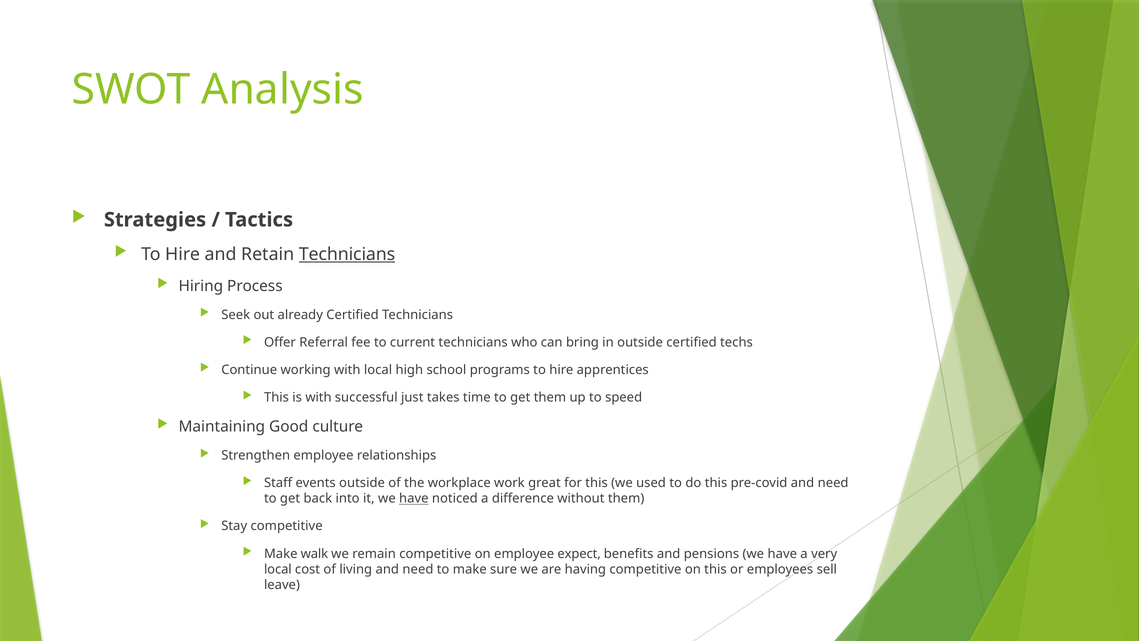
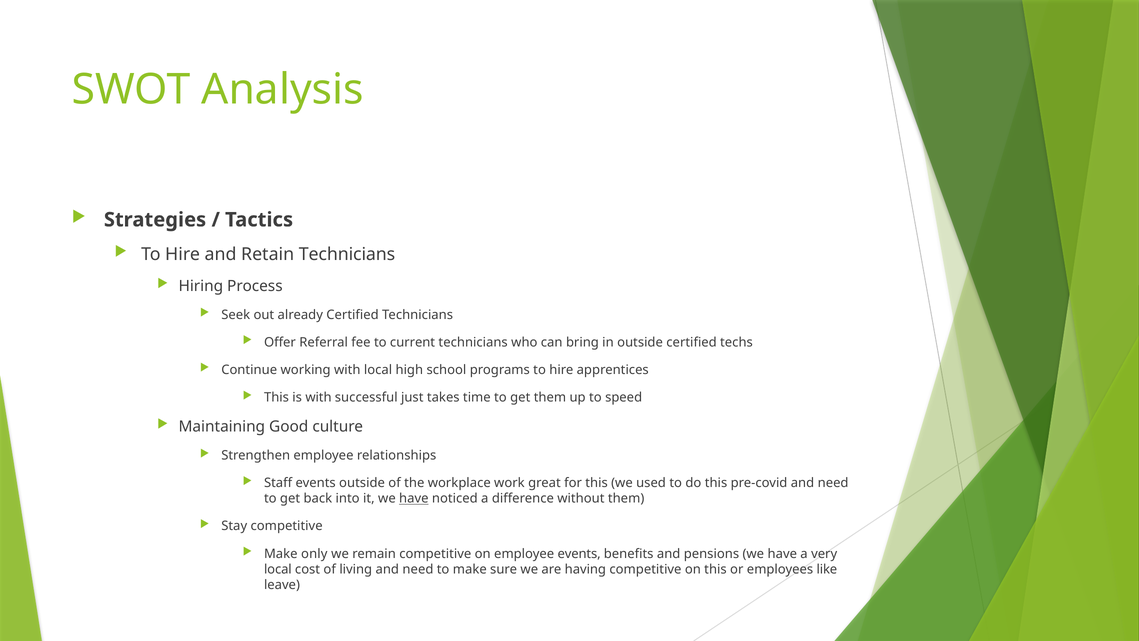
Technicians underline: present -> none (347, 254)
walk: walk -> only (314, 553)
employee expect: expect -> events (579, 553)
sell: sell -> like (827, 569)
